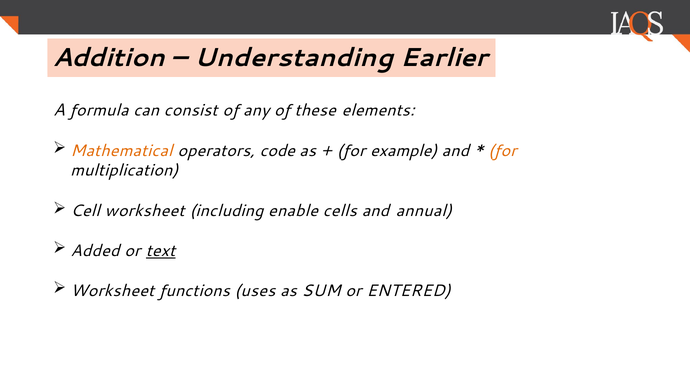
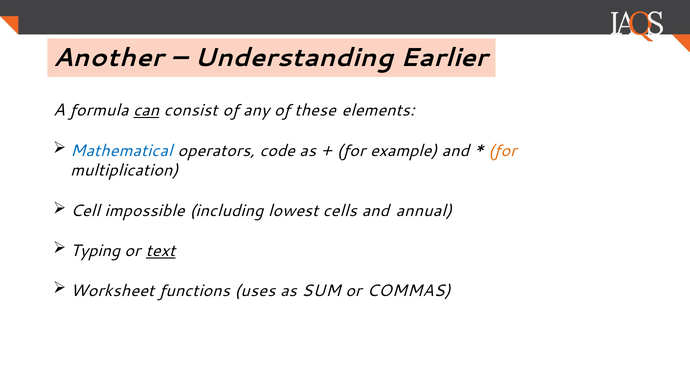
Addition: Addition -> Another (108, 58)
can underline: none -> present (146, 110)
Mathematical colour: orange -> blue (121, 151)
Cell worksheet: worksheet -> impossible (145, 211)
enable: enable -> lowest (293, 211)
Added: Added -> Typing (95, 251)
ENTERED: ENTERED -> COMMAS (409, 291)
